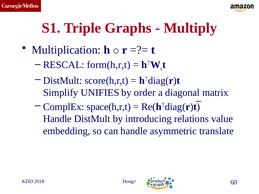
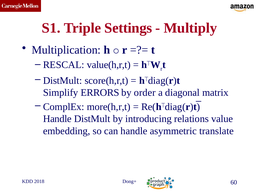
Graphs: Graphs -> Settings (128, 28)
form(h,r,t: form(h,r,t -> value(h,r,t (109, 65)
UNIFIES: UNIFIES -> ERRORS (100, 93)
space(h,r,t: space(h,r,t -> more(h,r,t (109, 107)
